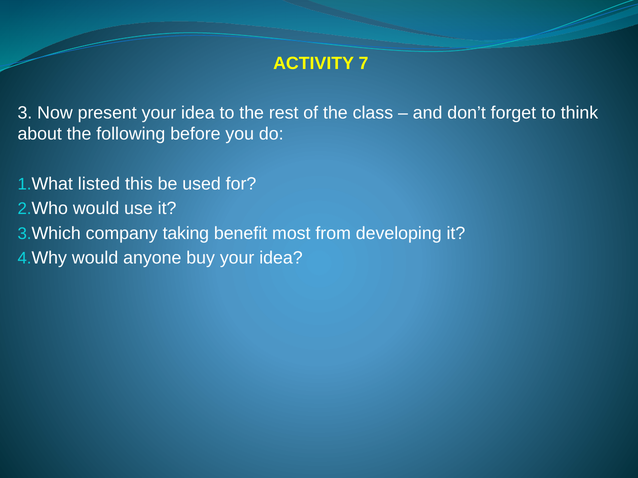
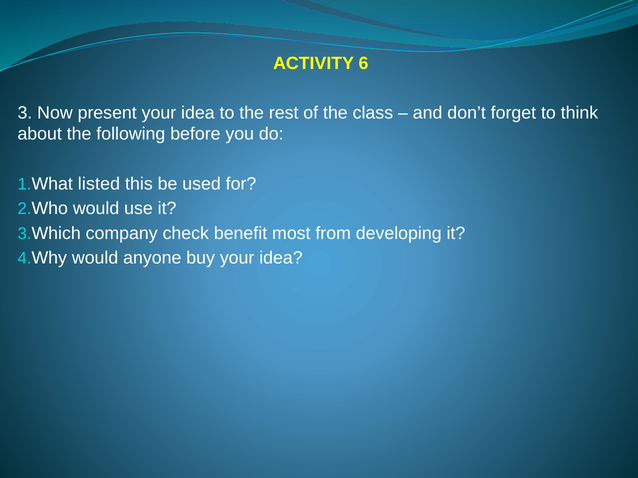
7: 7 -> 6 (364, 63)
taking: taking -> check (186, 234)
